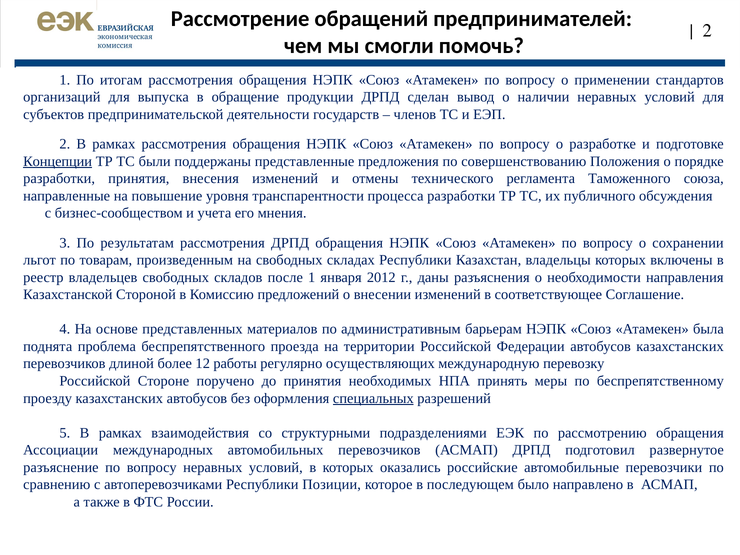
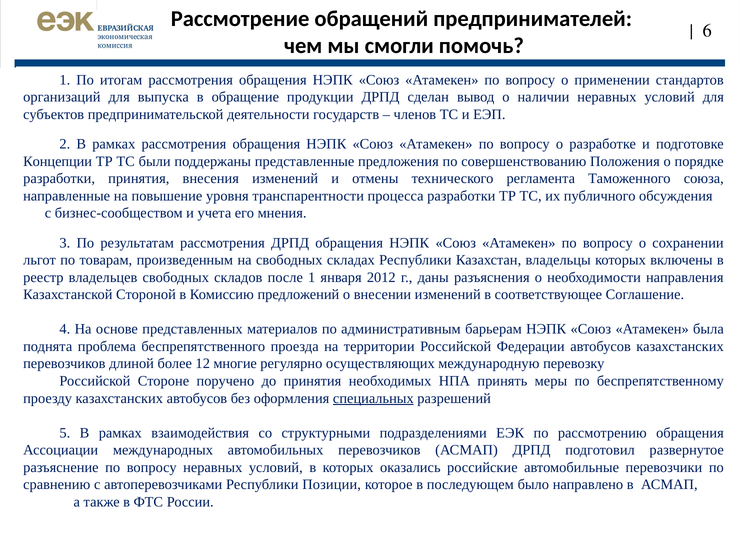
2: 2 -> 6 (707, 30)
Концепции underline: present -> none (58, 161)
работы: работы -> многие (235, 364)
